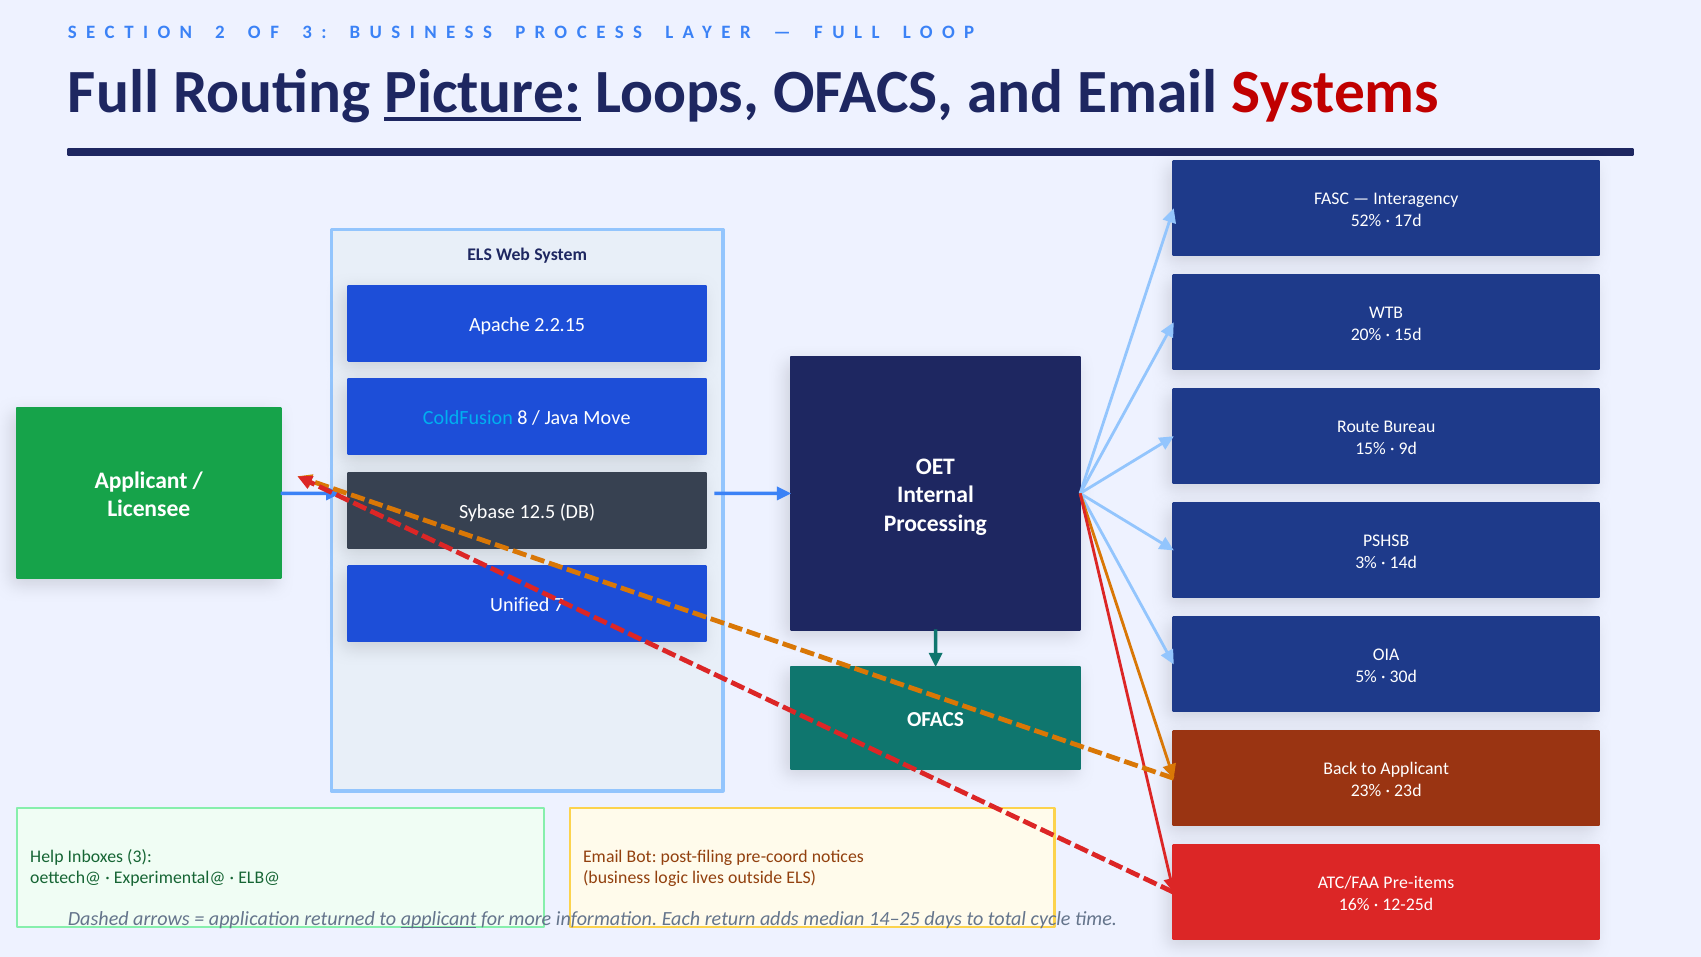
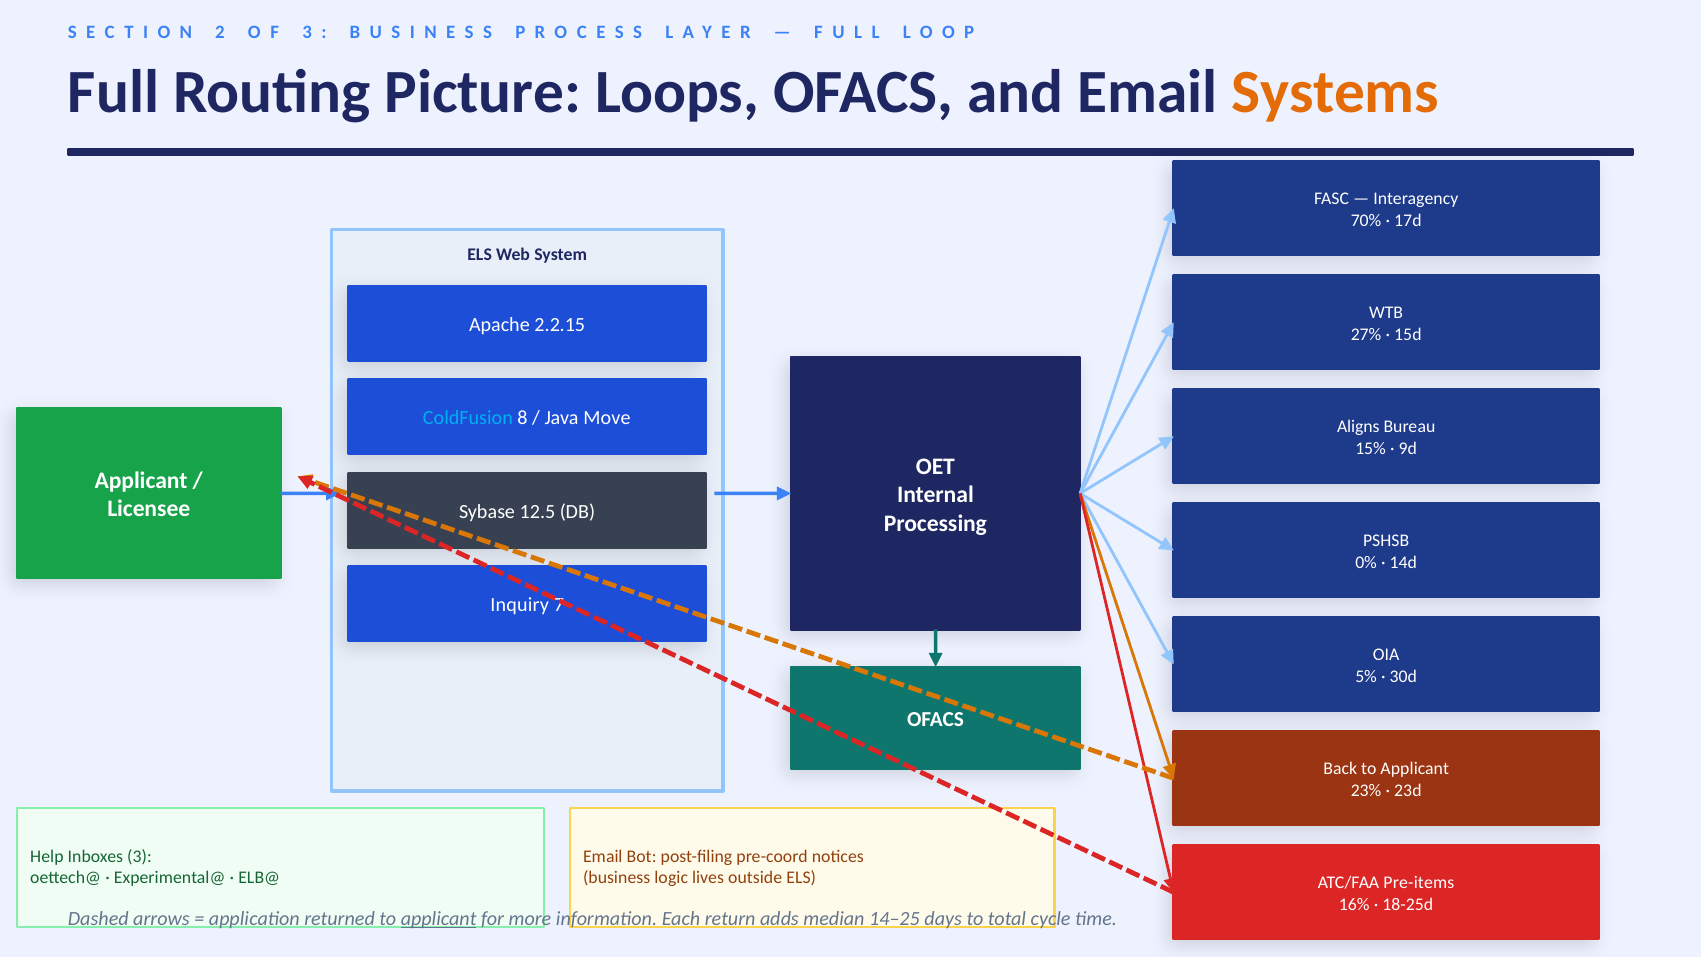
Picture underline: present -> none (483, 93)
Systems colour: red -> orange (1335, 93)
52%: 52% -> 70% (1366, 220)
20%: 20% -> 27% (1366, 334)
Route: Route -> Aligns (1358, 427)
3%: 3% -> 0% (1366, 562)
Unified: Unified -> Inquiry (520, 605)
12-25d: 12-25d -> 18-25d (1408, 904)
